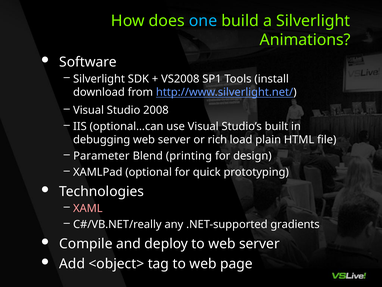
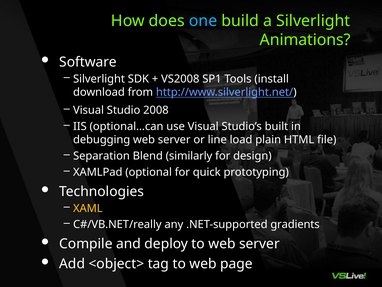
rich: rich -> line (217, 140)
Parameter: Parameter -> Separation (101, 156)
printing: printing -> similarly (189, 156)
XAML colour: pink -> yellow (88, 208)
